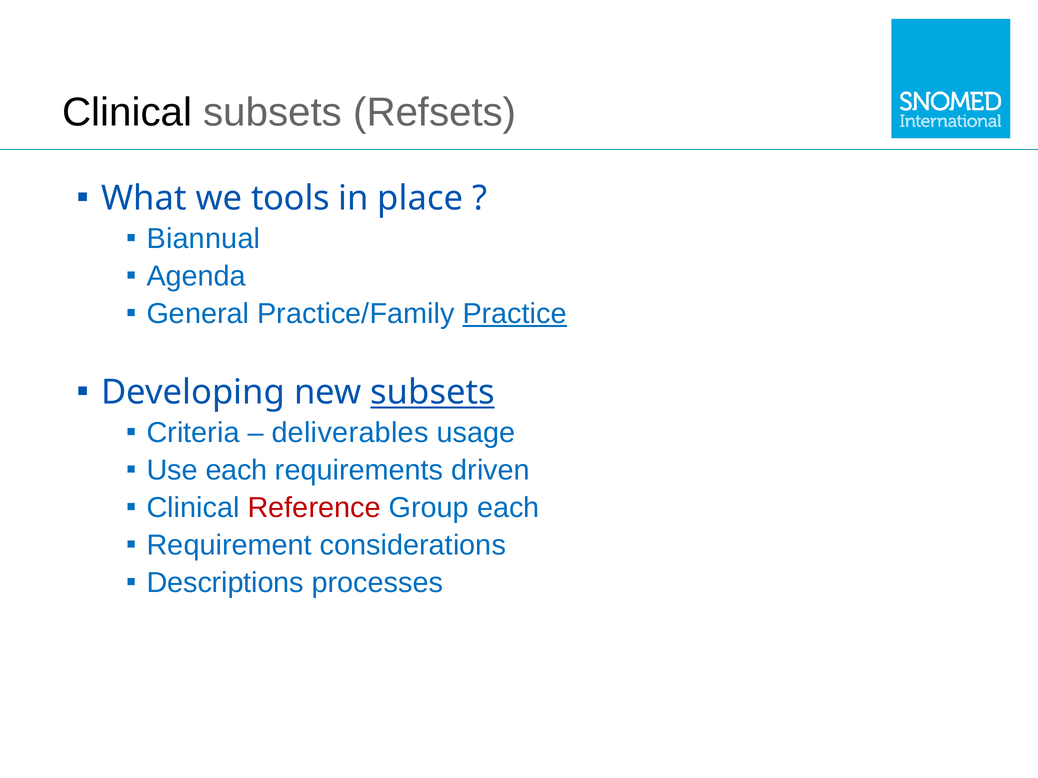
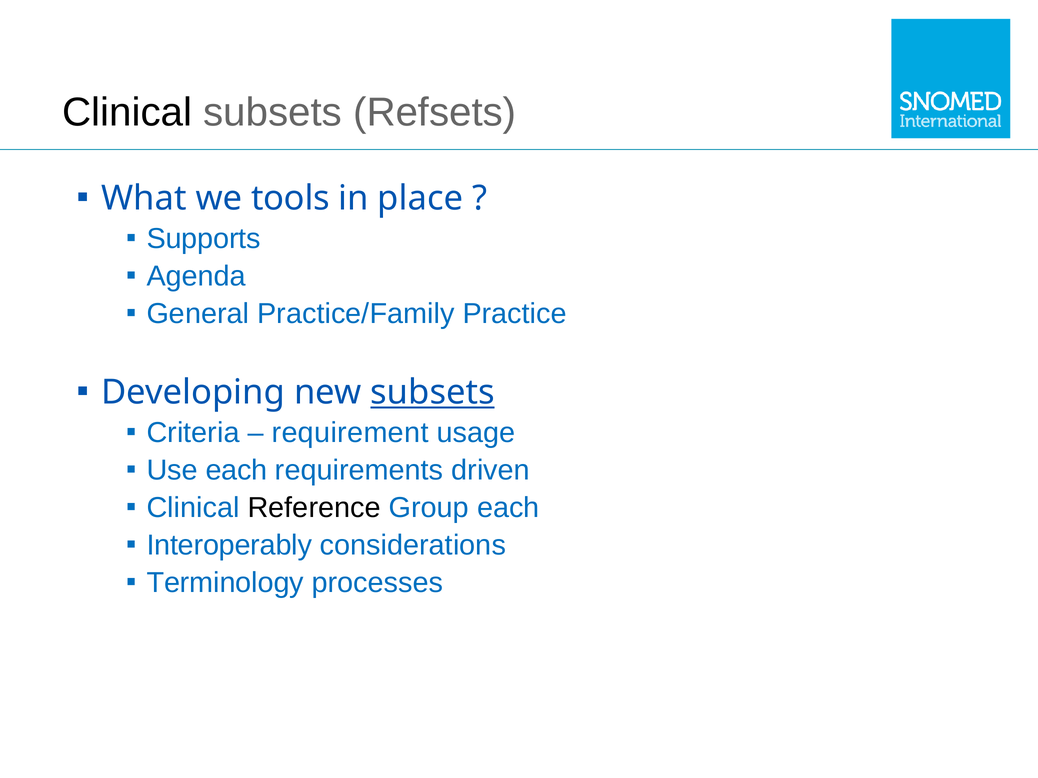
Biannual: Biannual -> Supports (204, 239)
Practice underline: present -> none (515, 314)
deliverables: deliverables -> requirement (350, 433)
Reference colour: red -> black (314, 508)
Requirement: Requirement -> Interoperably (229, 546)
Descriptions: Descriptions -> Terminology (225, 583)
